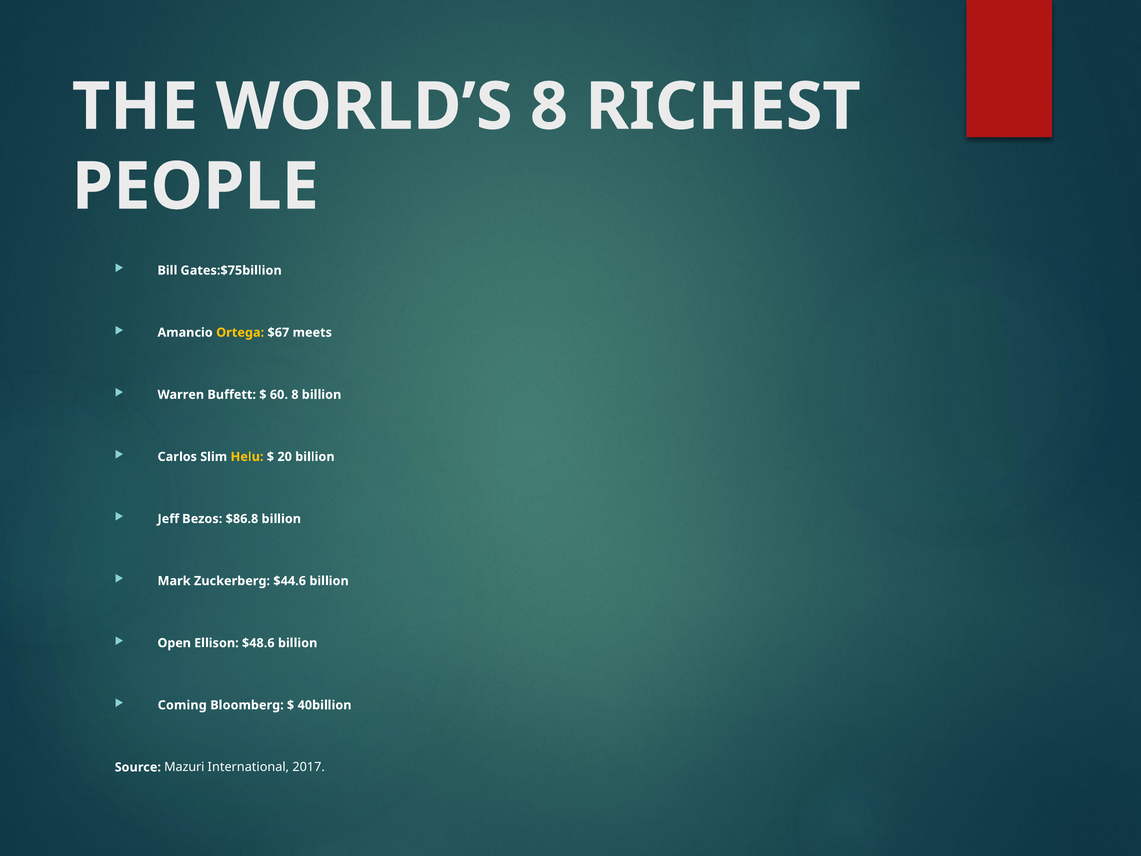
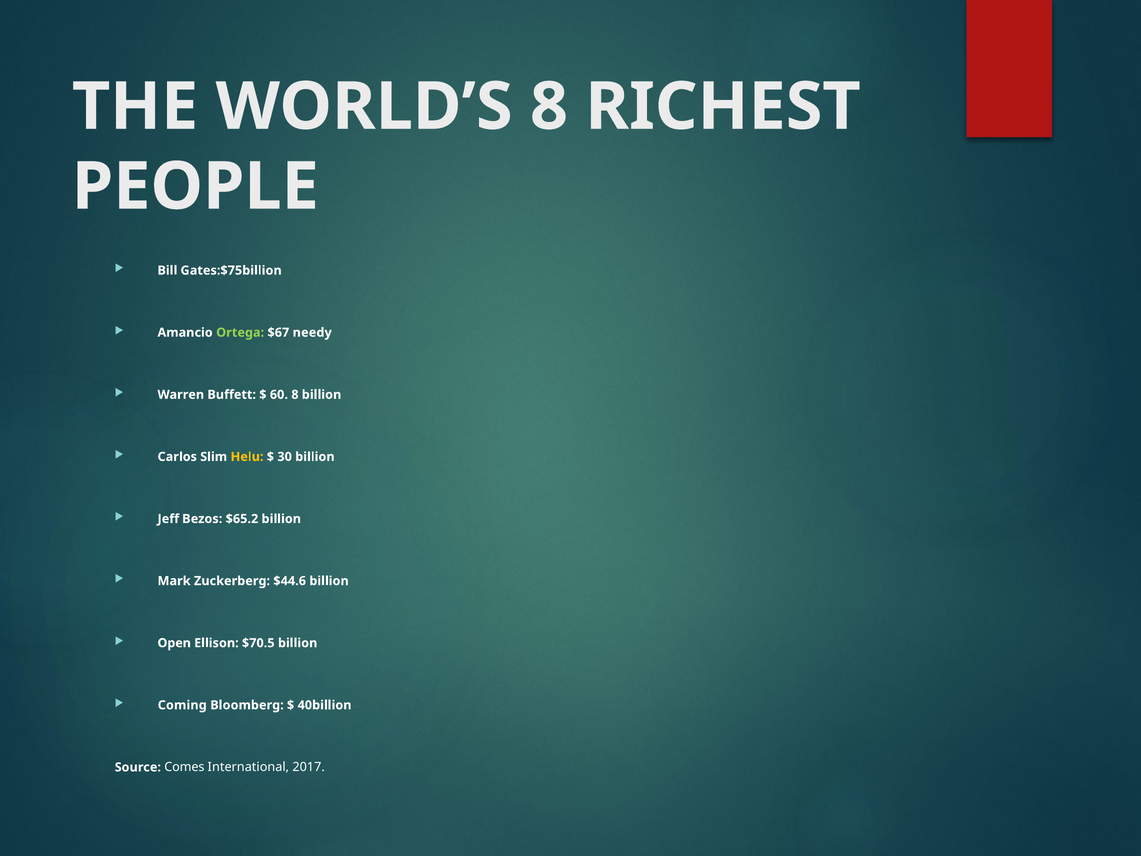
Ortega colour: yellow -> light green (240, 332)
meets: meets -> needy (312, 332)
20: 20 -> 30 (285, 457)
$86.8: $86.8 -> $65.2 (242, 519)
$48.6: $48.6 -> $70.5 (258, 643)
Mazuri: Mazuri -> Comes (184, 767)
